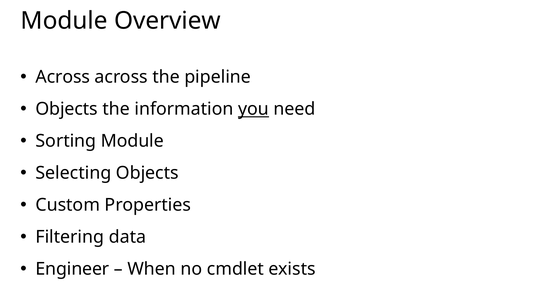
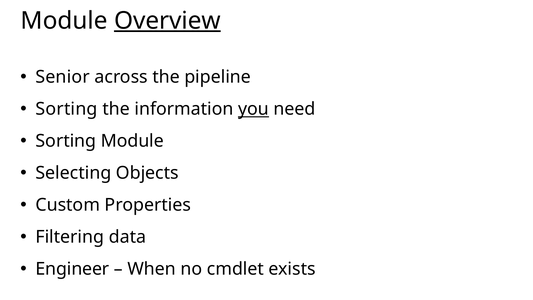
Overview underline: none -> present (167, 21)
Across: Across -> Senior (63, 77)
Objects: Objects -> Sorting (67, 109)
